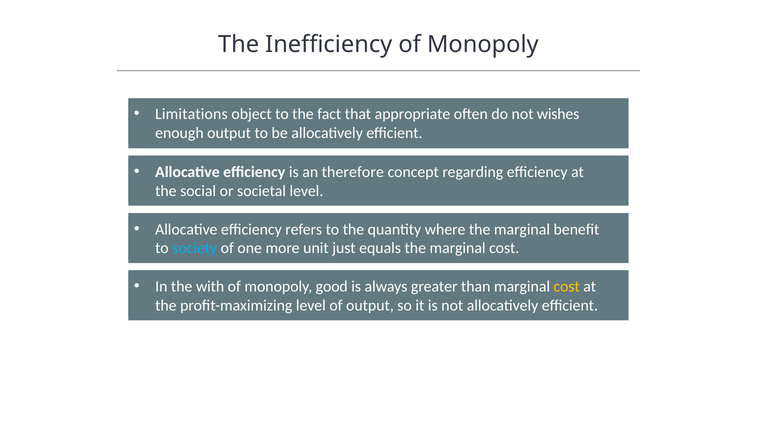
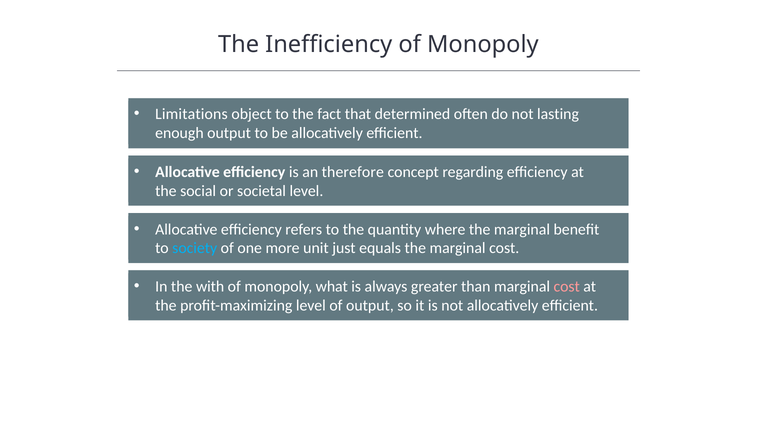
appropriate: appropriate -> determined (412, 114)
wishes: wishes -> lasting (558, 114)
good: good -> what (332, 286)
cost colour: yellow -> pink (567, 286)
